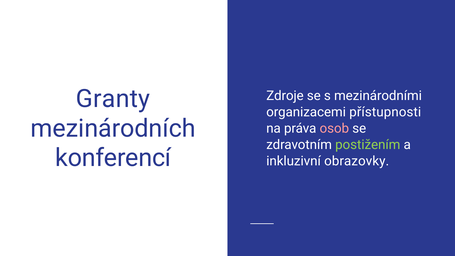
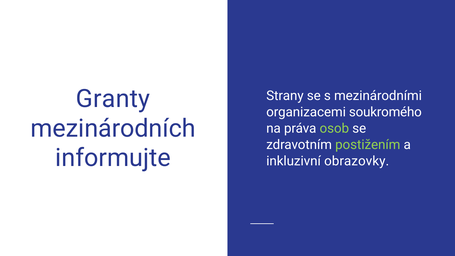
Zdroje: Zdroje -> Strany (285, 96)
přístupnosti: přístupnosti -> soukromého (385, 112)
osob colour: pink -> light green (334, 128)
konferencí: konferencí -> informujte (113, 158)
